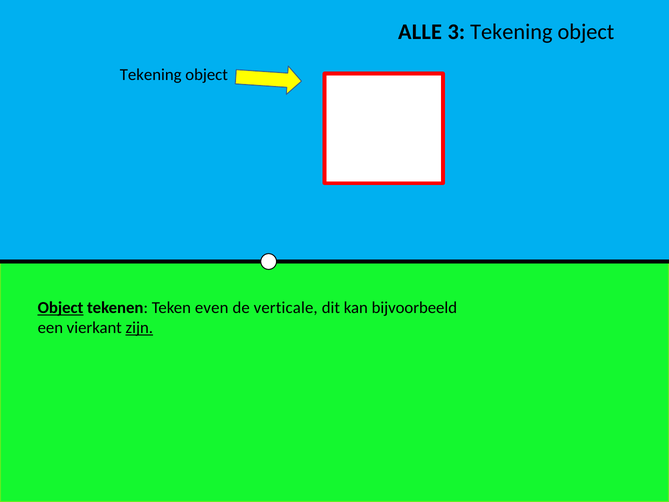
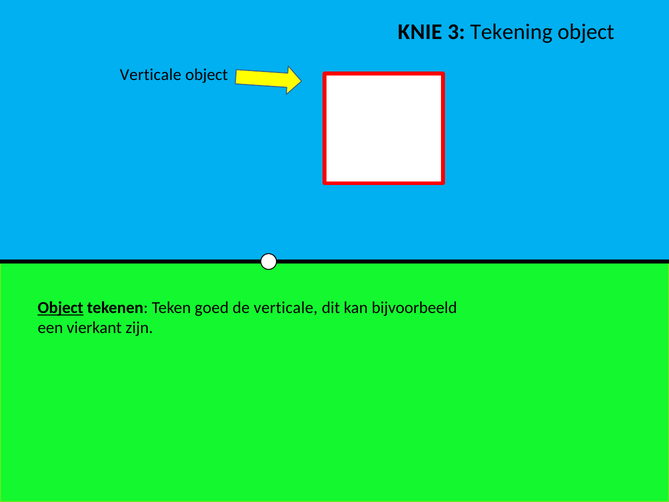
ALLE: ALLE -> KNIE (420, 32)
Tekening: Tekening -> Verticale (151, 74)
even: even -> goed (212, 307)
zijn underline: present -> none (139, 328)
